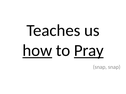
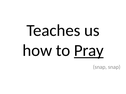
how underline: present -> none (37, 51)
